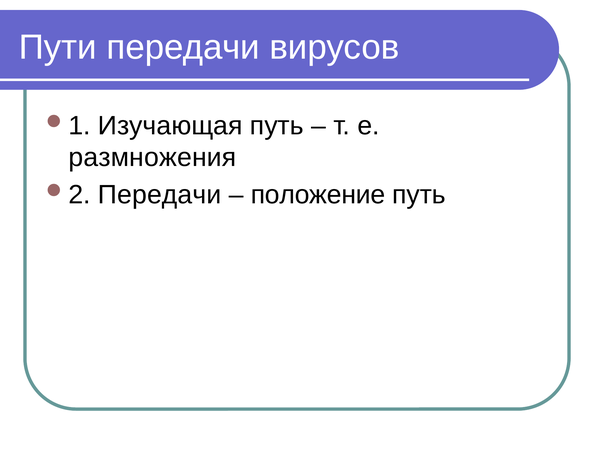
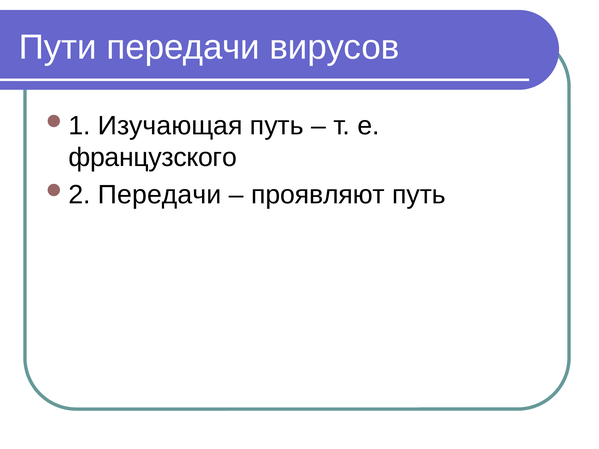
размножения: размножения -> французского (153, 158)
положение: положение -> проявляют (318, 195)
